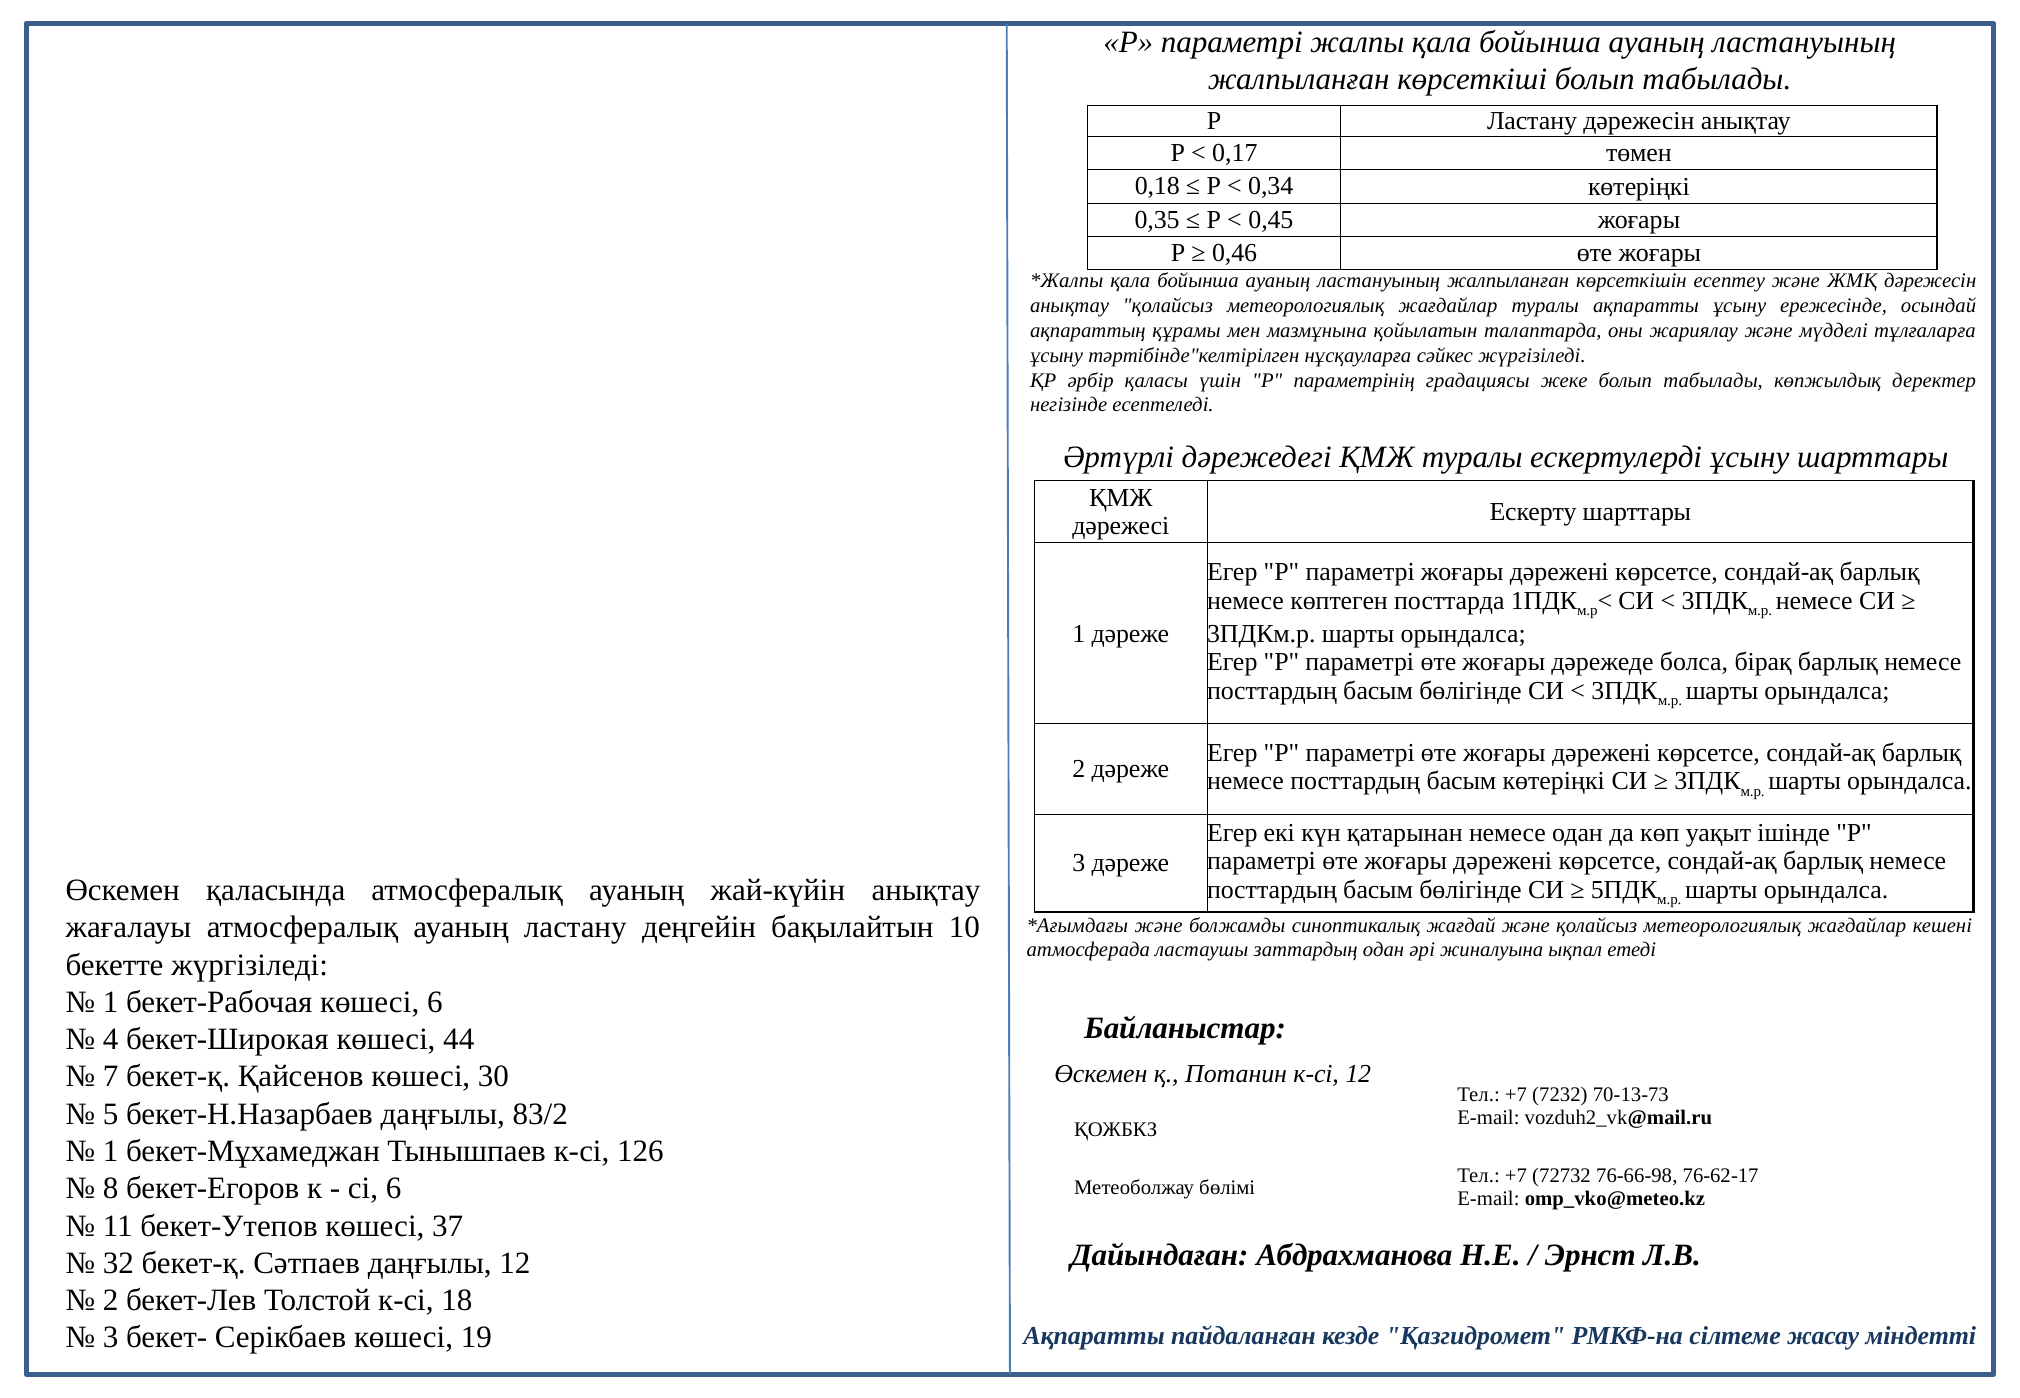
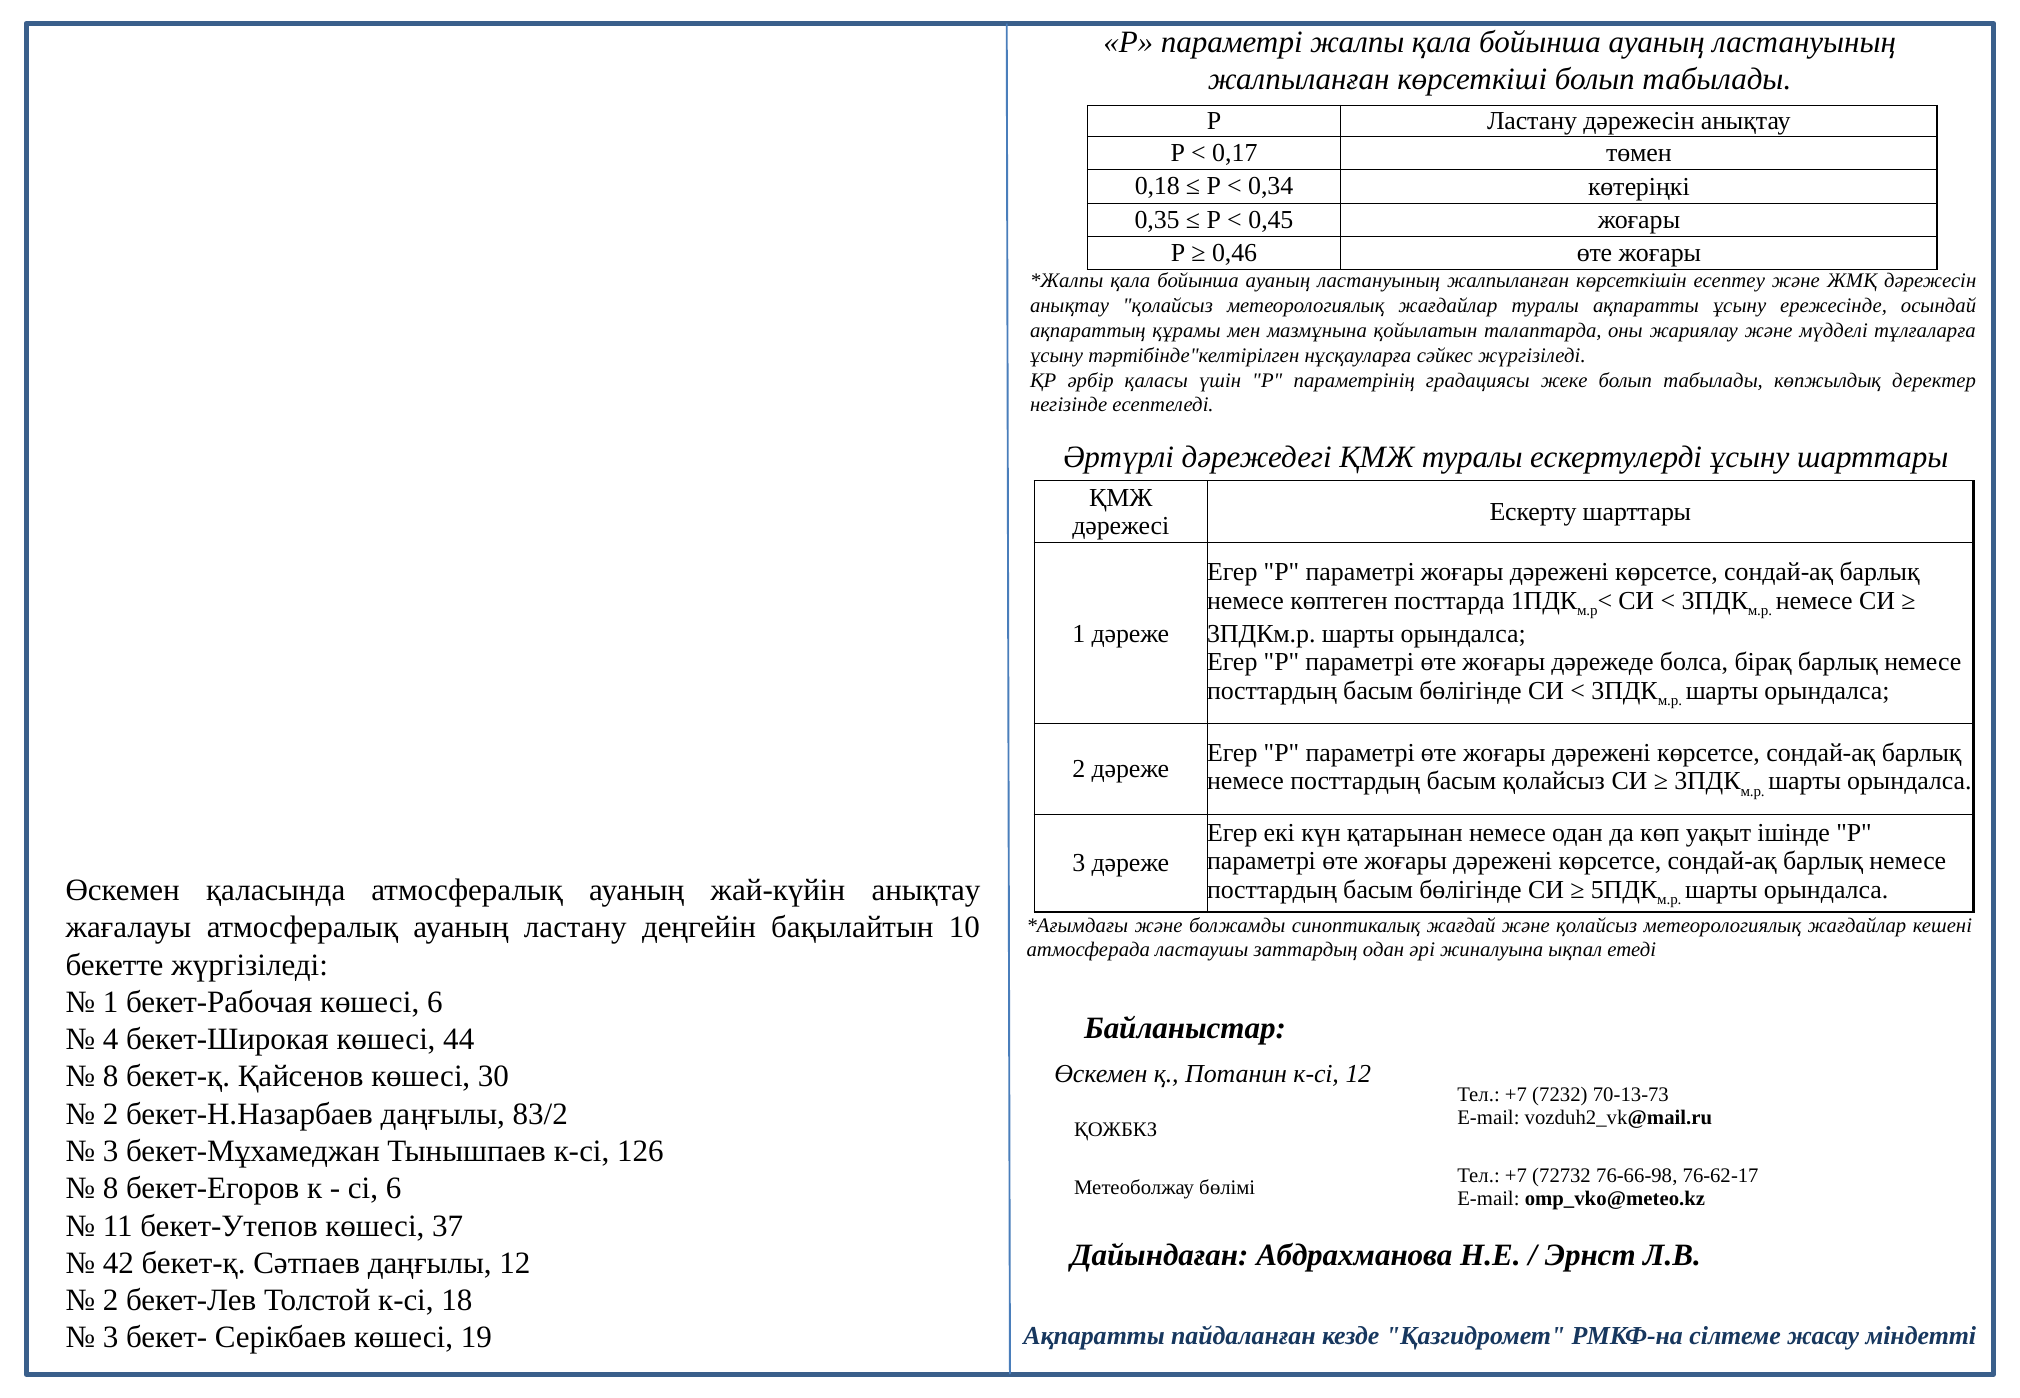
басым көтеріңкі: көтеріңкі -> қолайсыз (1554, 782)
7: 7 -> 8 (111, 1077)
5: 5 -> 2 (111, 1114)
1: 1 -> 3 (111, 1152)
32: 32 -> 42 (118, 1264)
